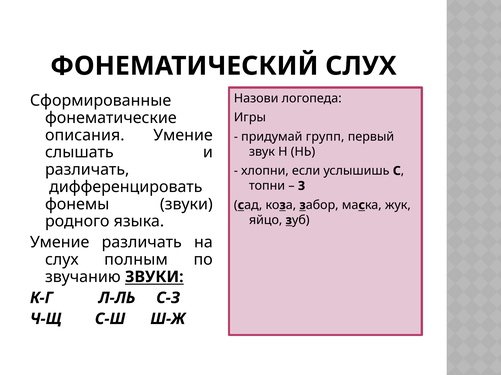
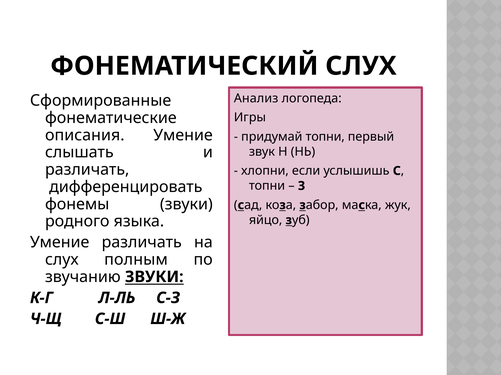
Назови: Назови -> Анализ (256, 99)
придумай групп: групп -> топни (325, 137)
